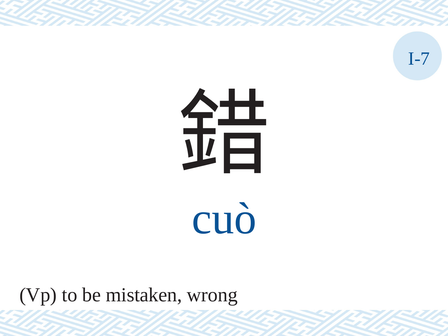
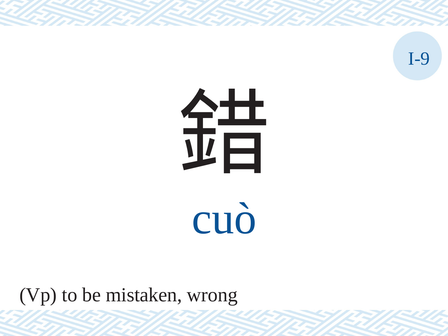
I-7: I-7 -> I-9 (419, 59)
